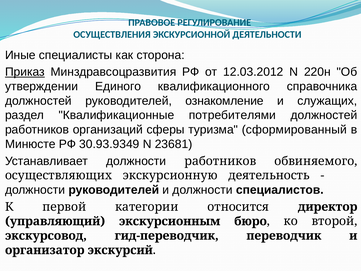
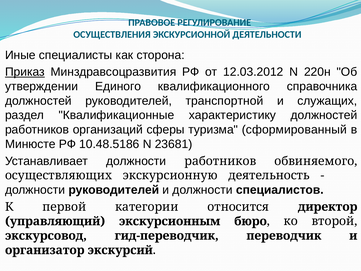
ознакомление: ознакомление -> транспортной (224, 101)
потребителями: потребителями -> характеристику (232, 115)
30.93.9349: 30.93.9349 -> 10.48.5186 (109, 144)
